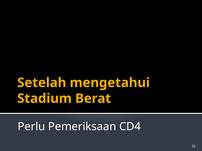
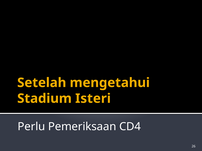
Berat: Berat -> Isteri (93, 99)
